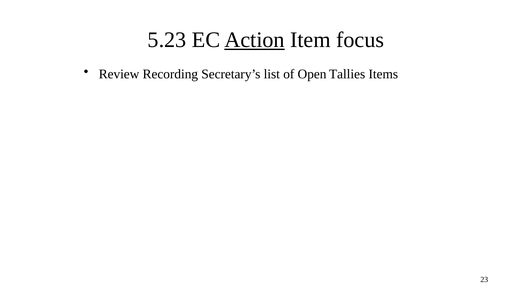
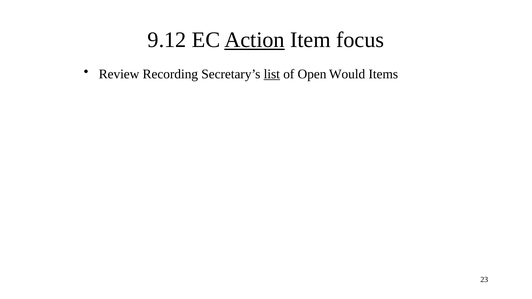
5.23: 5.23 -> 9.12 (167, 40)
list underline: none -> present (272, 74)
Tallies: Tallies -> Would (347, 74)
